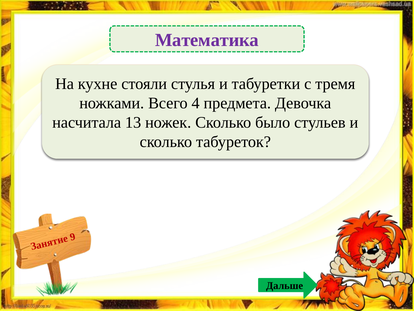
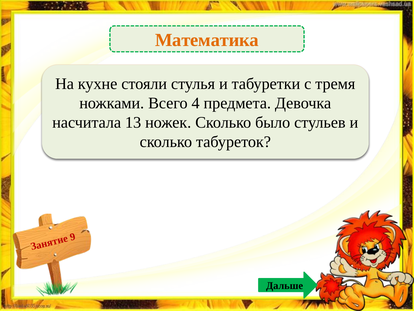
Математика colour: purple -> orange (207, 40)
